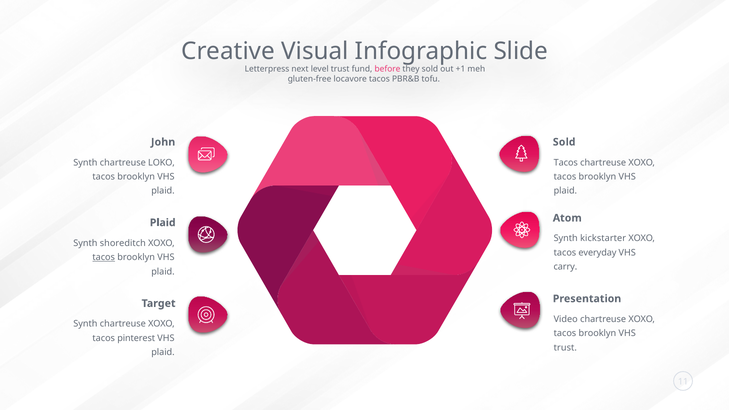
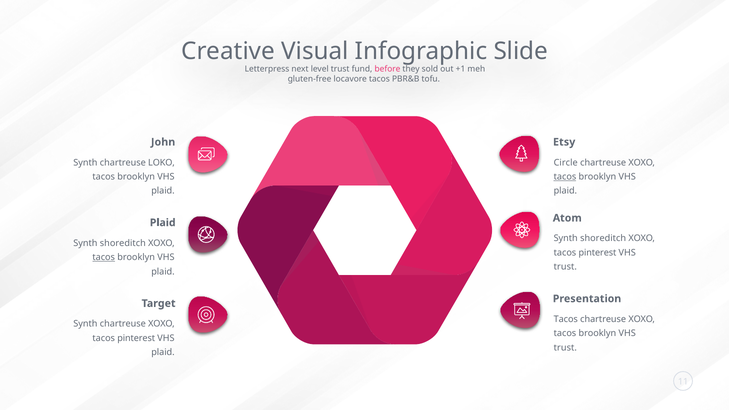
Sold: Sold -> Etsy (564, 142)
Tacos: Tacos -> Circle (566, 163)
tacos underline: none -> present (565, 177)
kickstarter: kickstarter -> shoreditch (603, 239)
everyday: everyday -> pinterest (597, 253)
carry: carry -> trust (565, 267)
Video: Video -> Tacos (566, 319)
